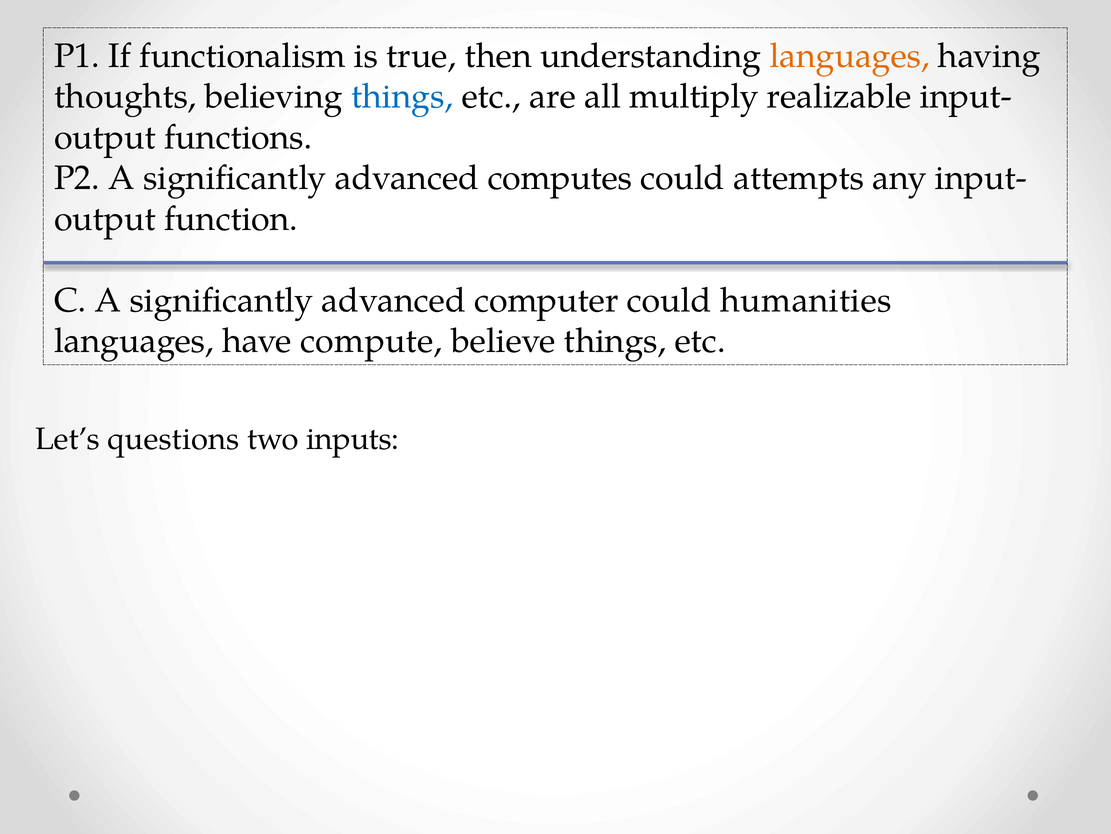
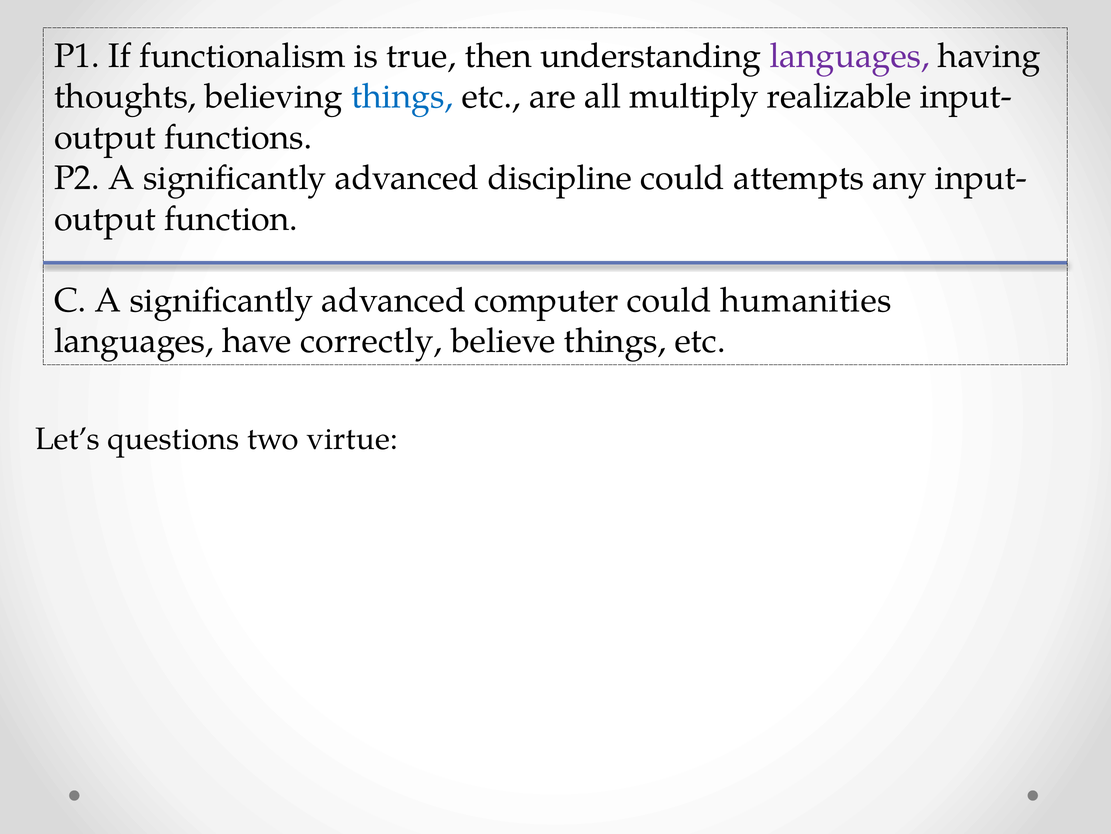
languages colour: orange -> purple (850, 56)
computes: computes -> discipline (560, 178)
compute: compute -> correctly (371, 341)
inputs: inputs -> virtue (352, 439)
